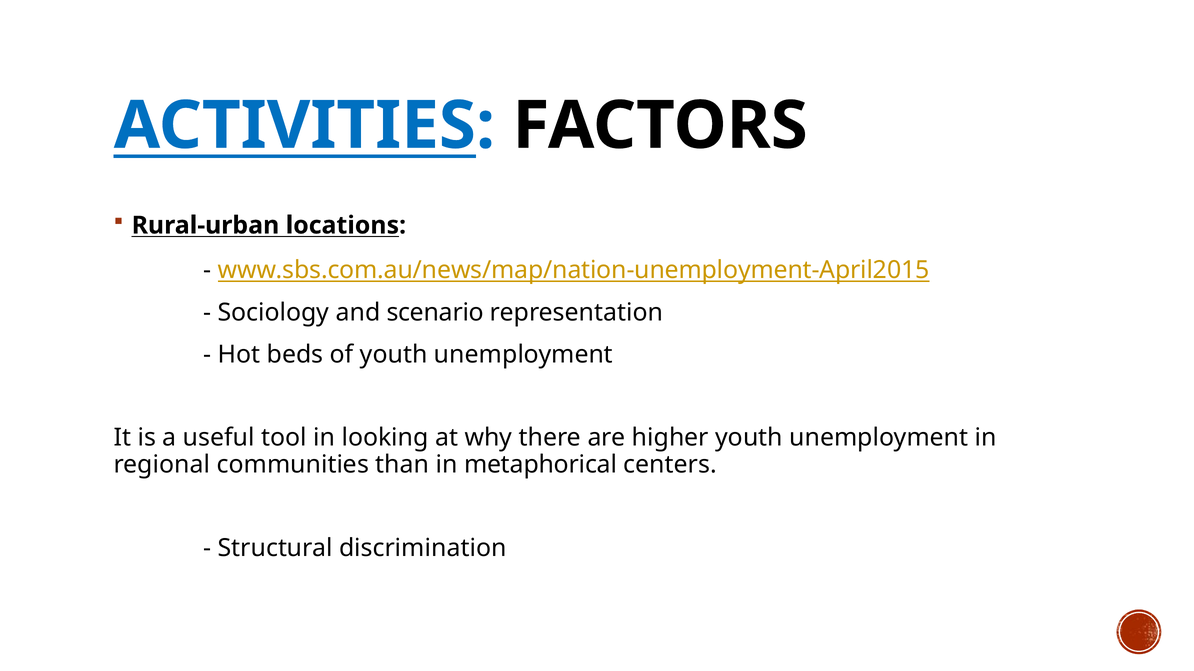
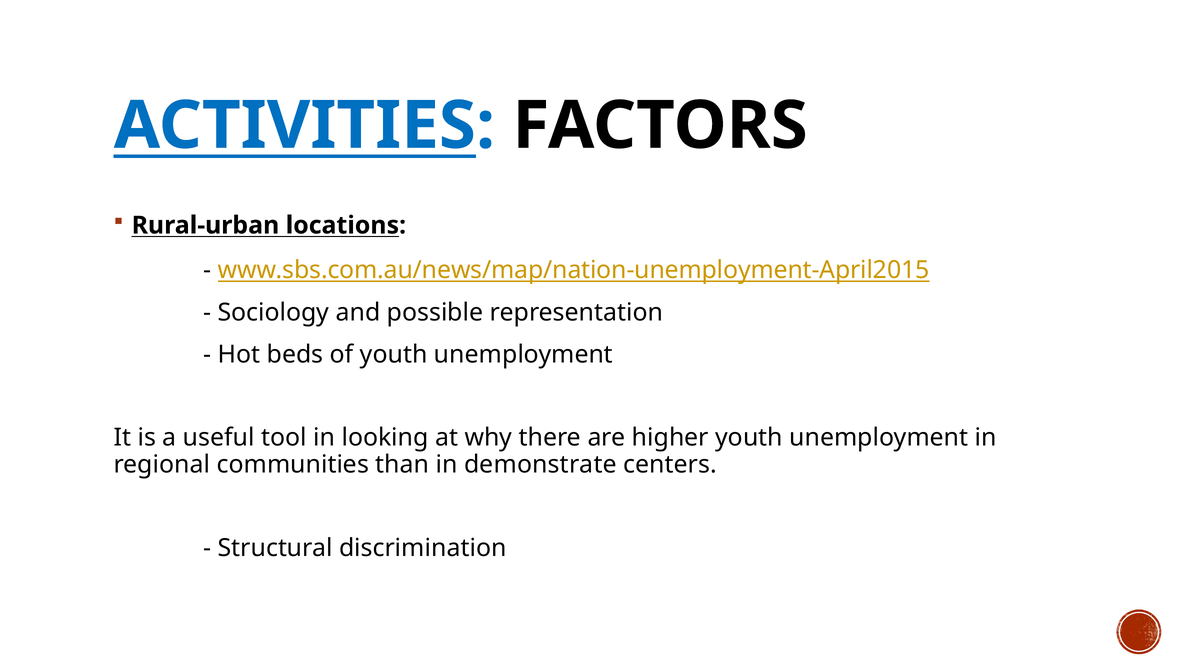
scenario: scenario -> possible (435, 313)
metaphorical: metaphorical -> demonstrate (540, 465)
